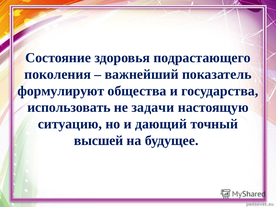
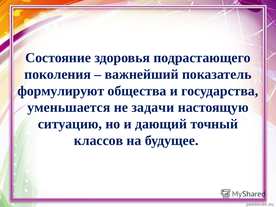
использовать: использовать -> уменьшается (69, 107)
высшей: высшей -> классов (99, 141)
